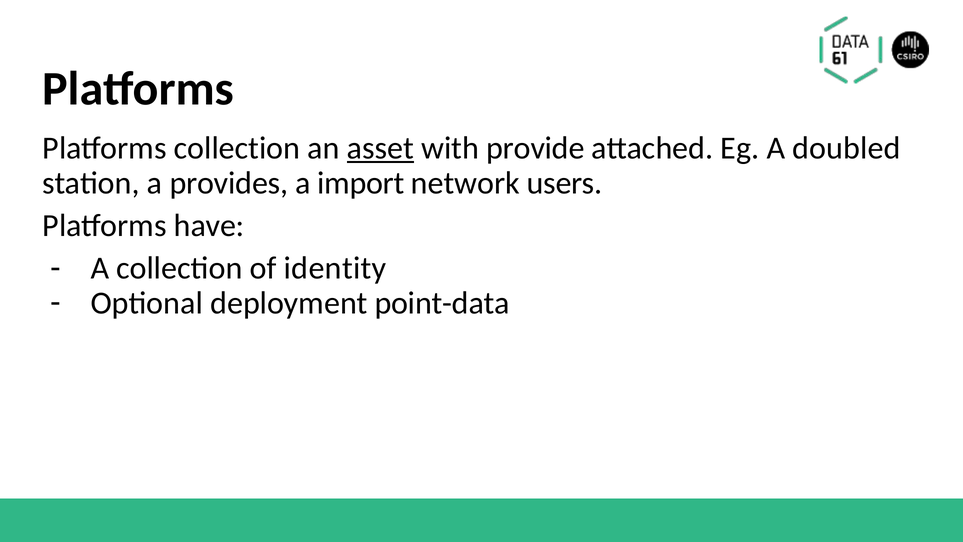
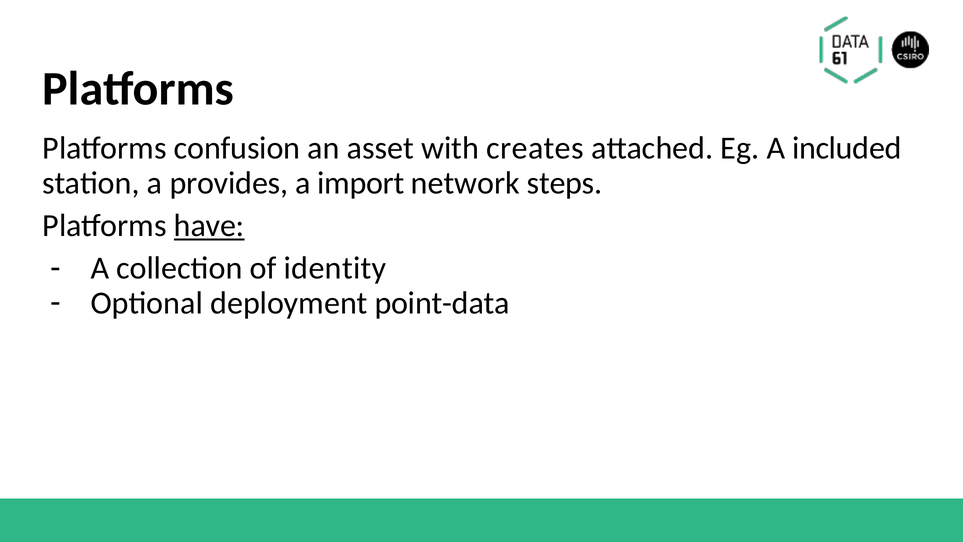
Platforms collection: collection -> confusion (237, 148)
asset underline: present -> none (380, 148)
provide: provide -> creates (535, 148)
doubled: doubled -> included (847, 148)
users: users -> steps (565, 183)
have underline: none -> present (209, 225)
